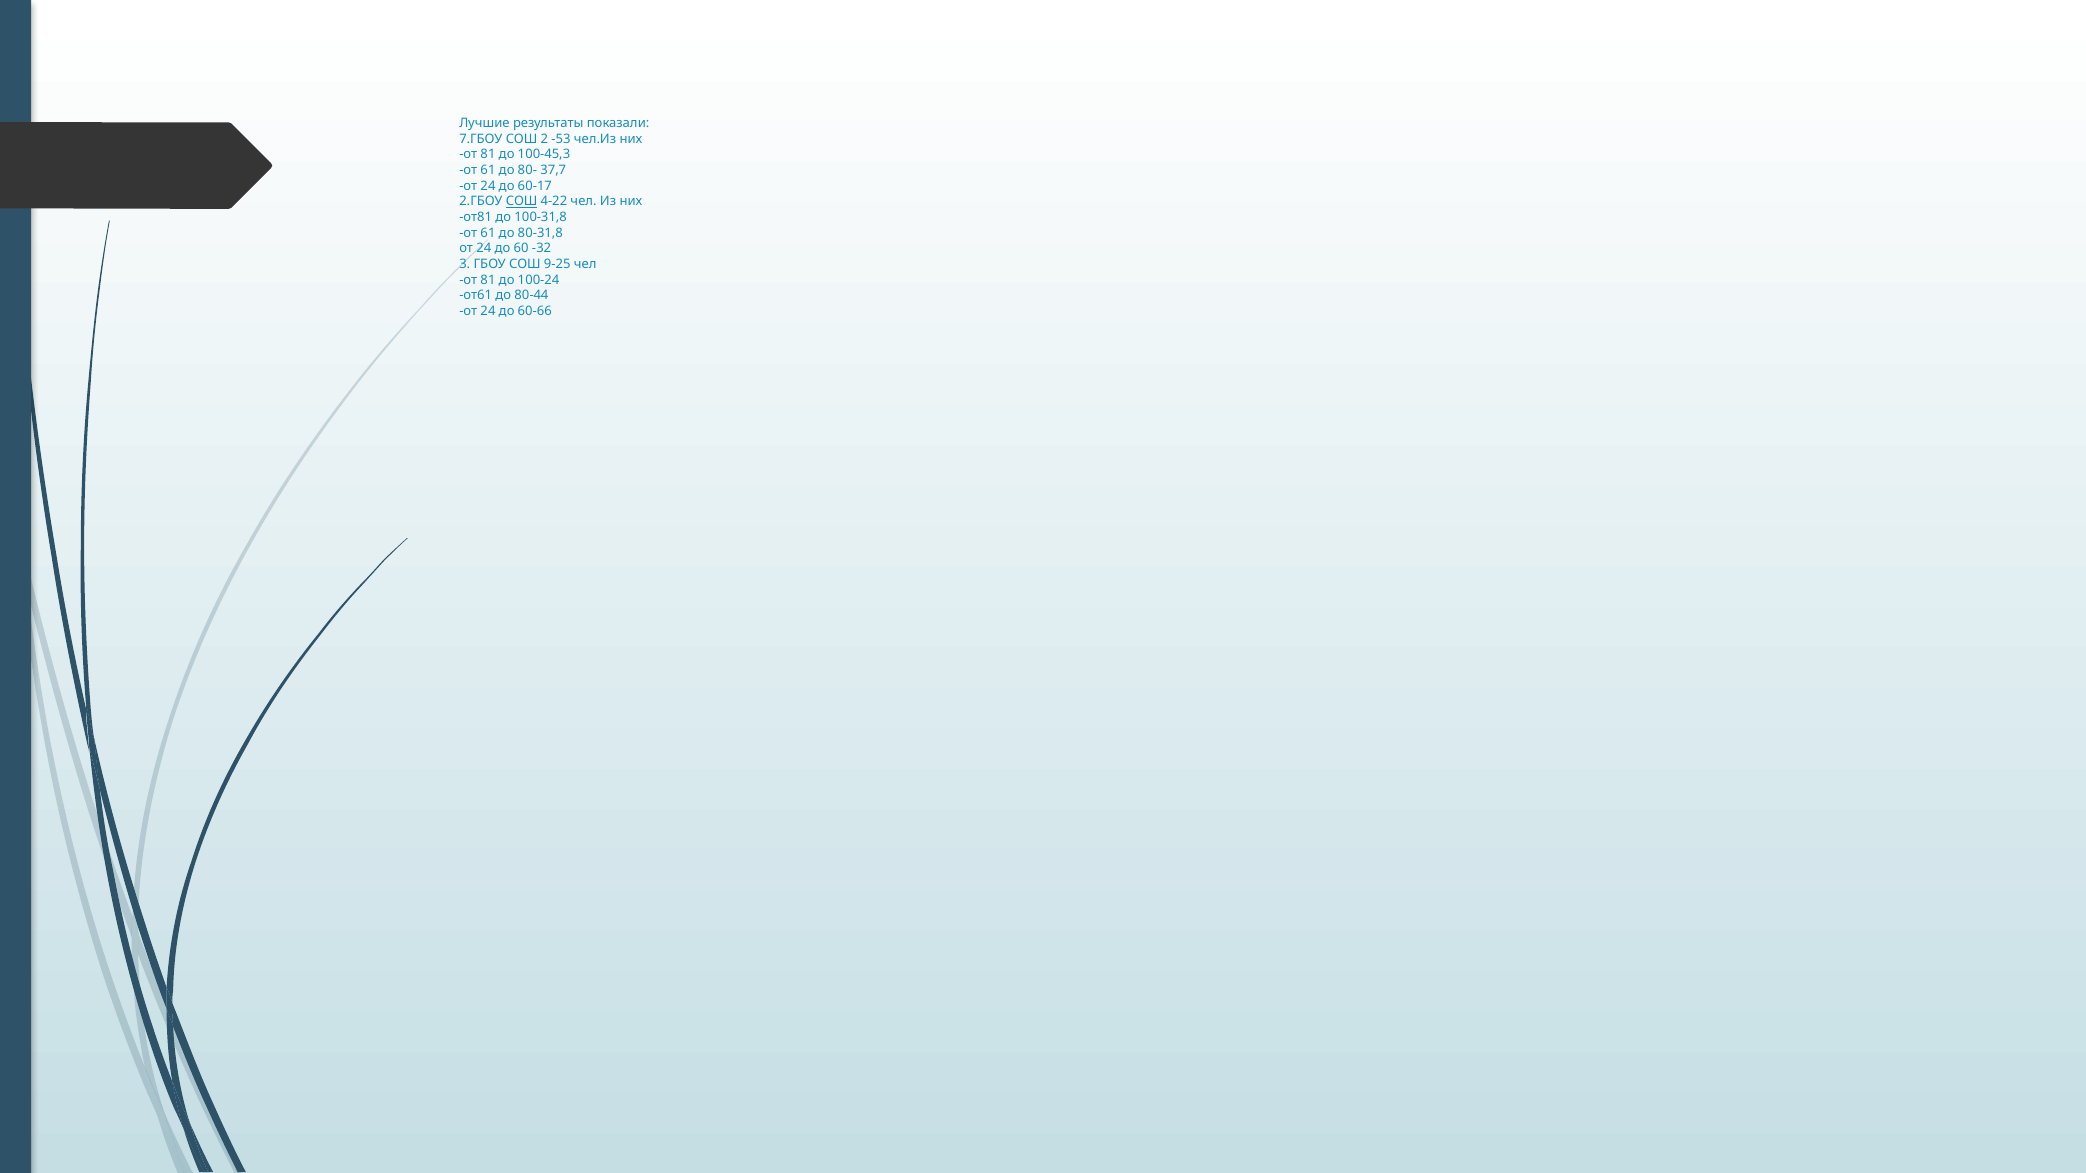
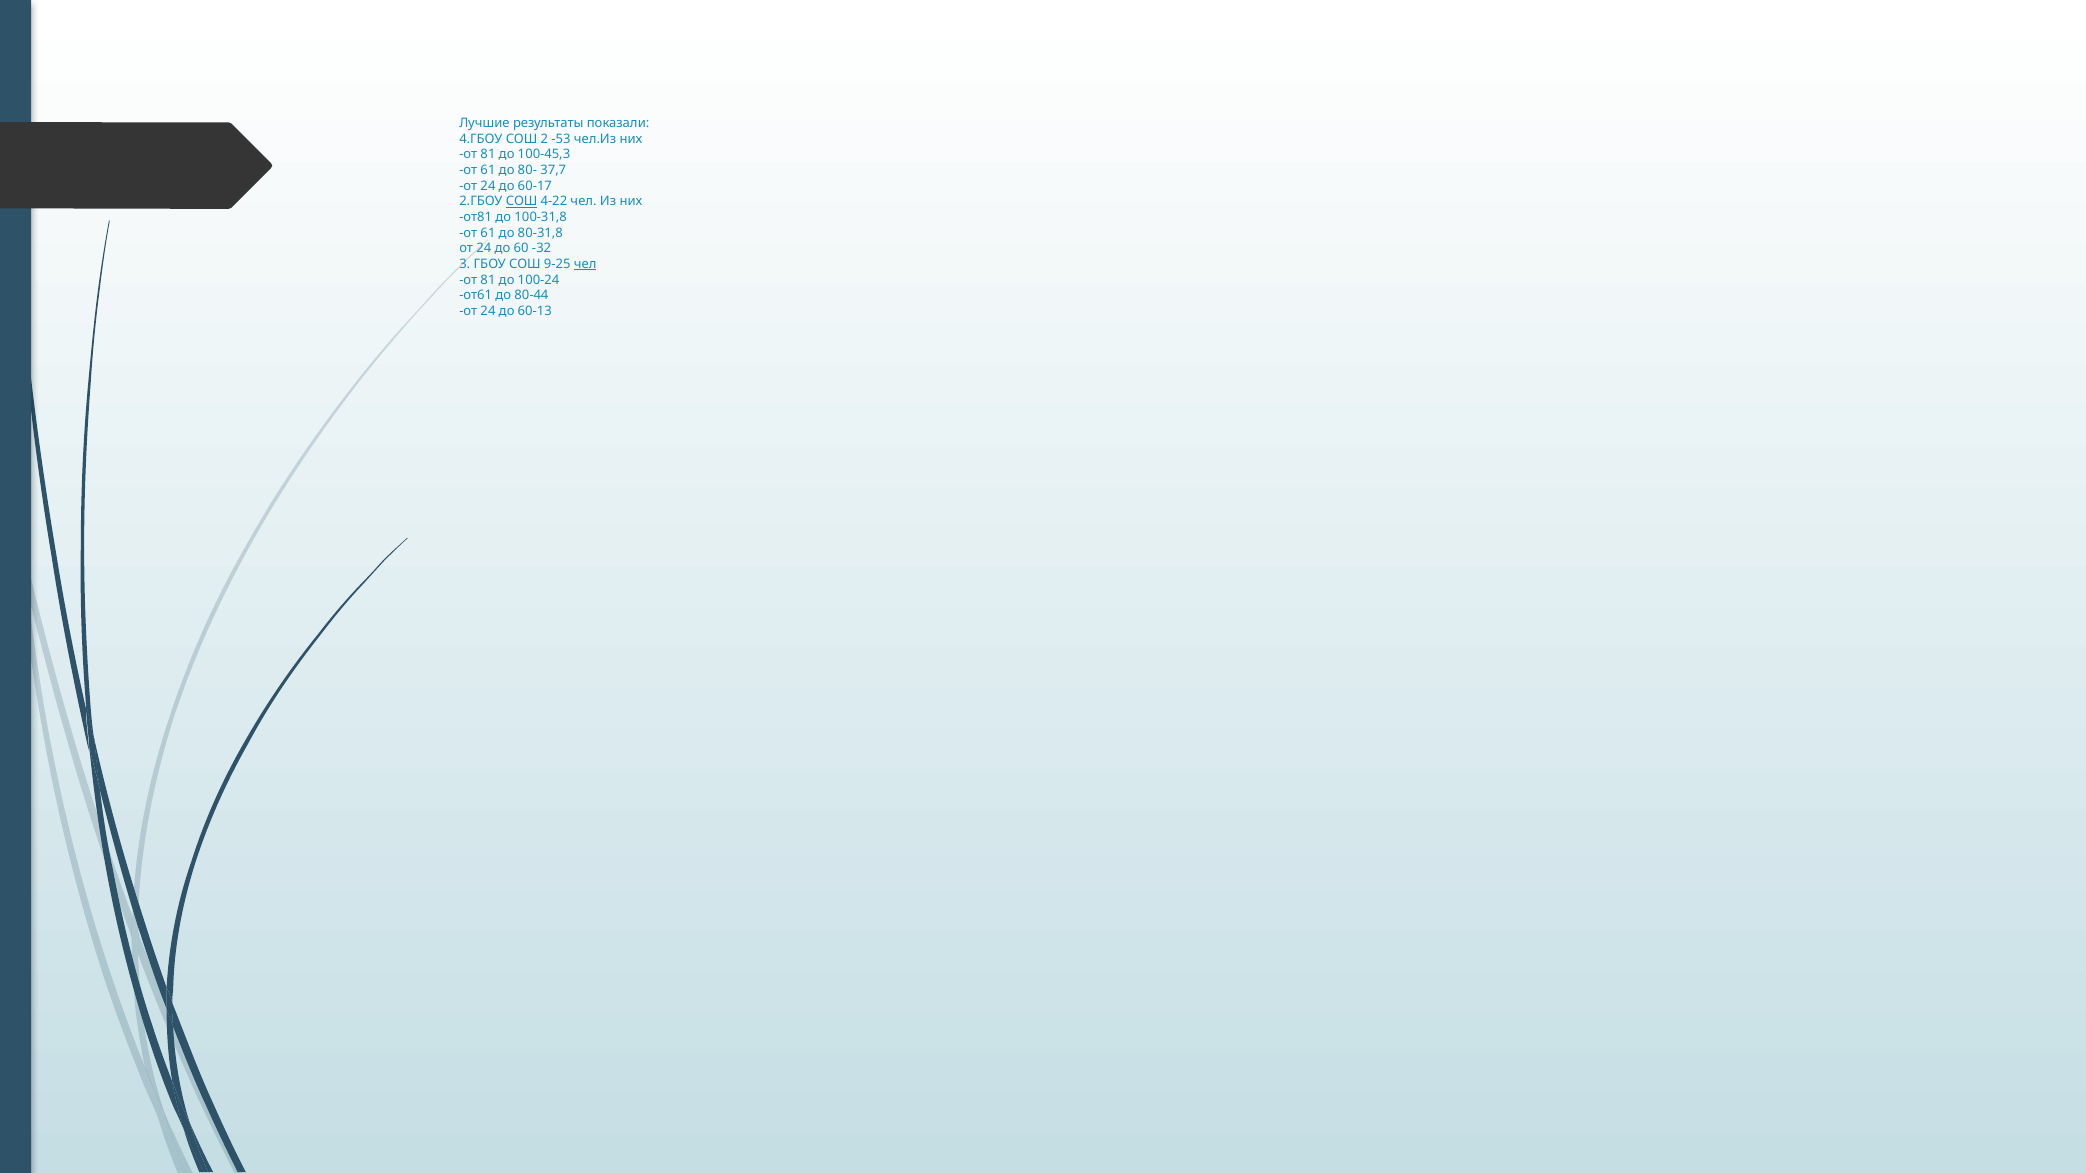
7.ГБОУ: 7.ГБОУ -> 4.ГБОУ (481, 139)
чел underline: none -> present (585, 264)
60-66: 60-66 -> 60-13 (535, 311)
